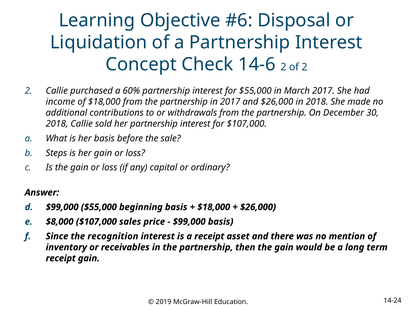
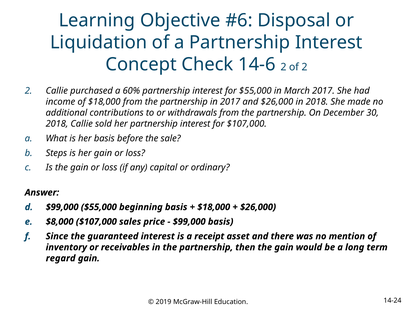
recognition: recognition -> guaranteed (113, 236)
receipt: receipt -> regard (61, 258)
